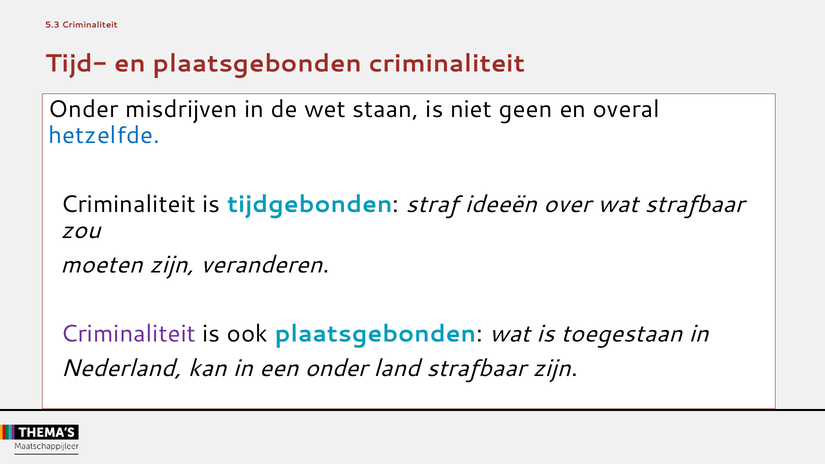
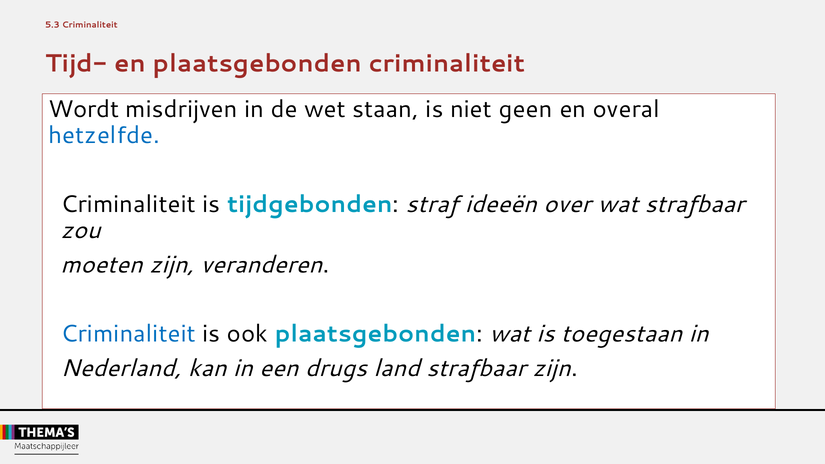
Onder: Onder -> Wordt (84, 109)
Criminaliteit colour: purple -> blue (128, 334)
een onder: onder -> drugs (336, 368)
